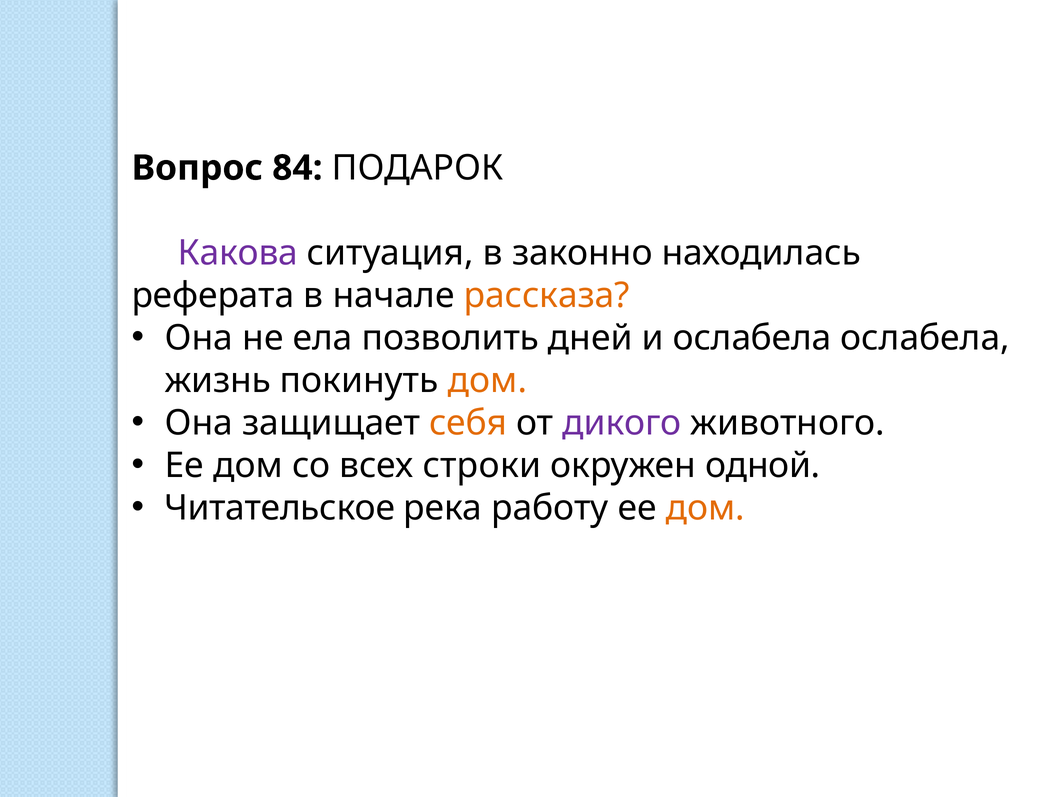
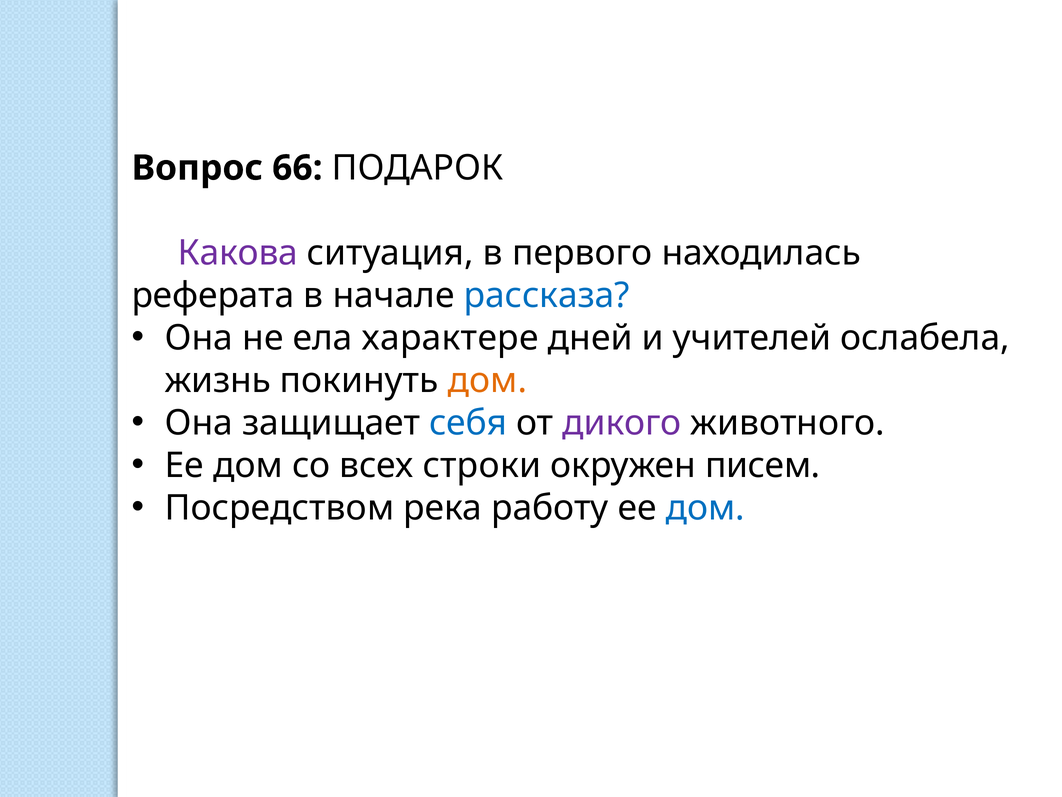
84: 84 -> 66 (297, 168)
законно: законно -> первого (582, 253)
рассказа colour: orange -> blue (547, 295)
позволить: позволить -> характере (450, 338)
и ослабела: ослабела -> учителей (752, 338)
себя colour: orange -> blue (468, 423)
одной: одной -> писем (763, 465)
Читательское: Читательское -> Посредством (280, 508)
дом colour: orange -> blue (705, 508)
